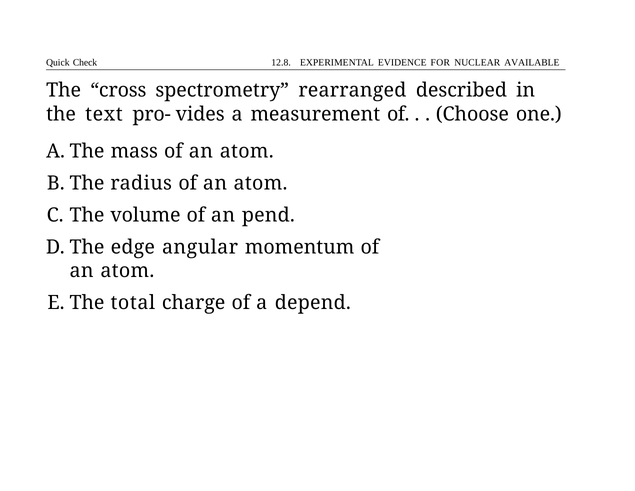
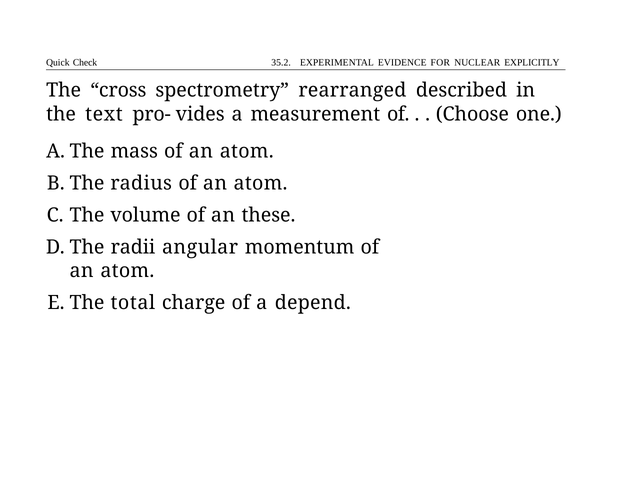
12.8: 12.8 -> 35.2 (281, 63)
AVAILABLE: AVAILABLE -> EXPLICITLY (532, 63)
pend: pend -> these (269, 215)
edge: edge -> radii (133, 247)
